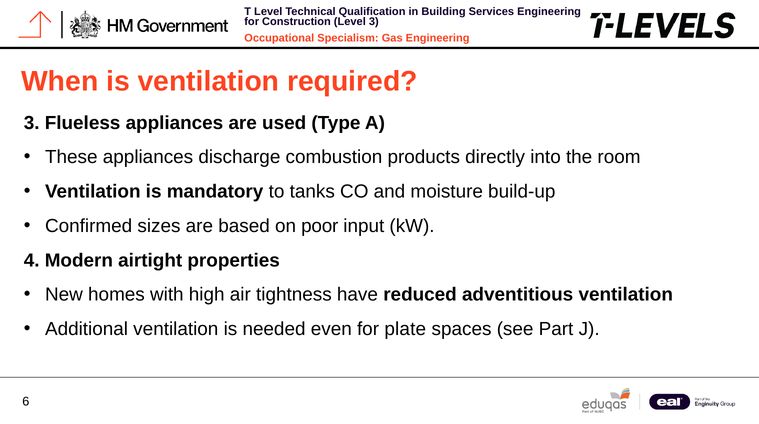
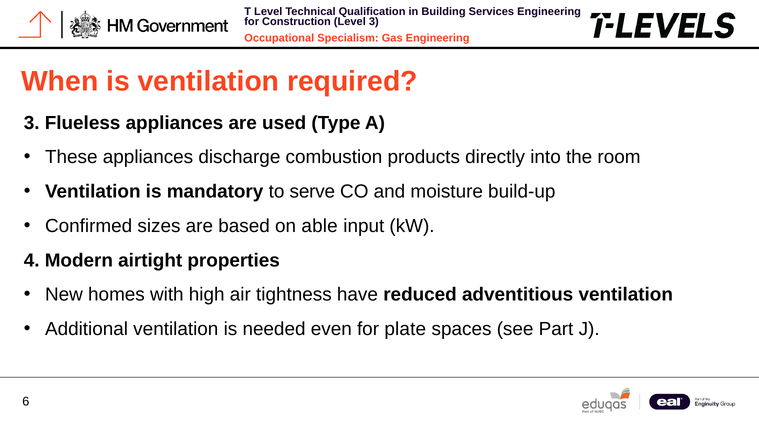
tanks: tanks -> serve (312, 192)
poor: poor -> able (320, 226)
